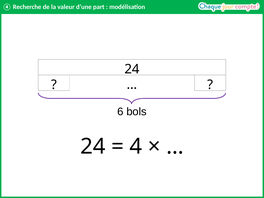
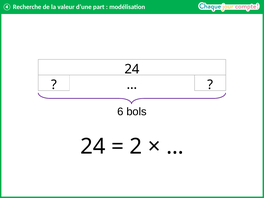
4: 4 -> 2 (136, 146)
